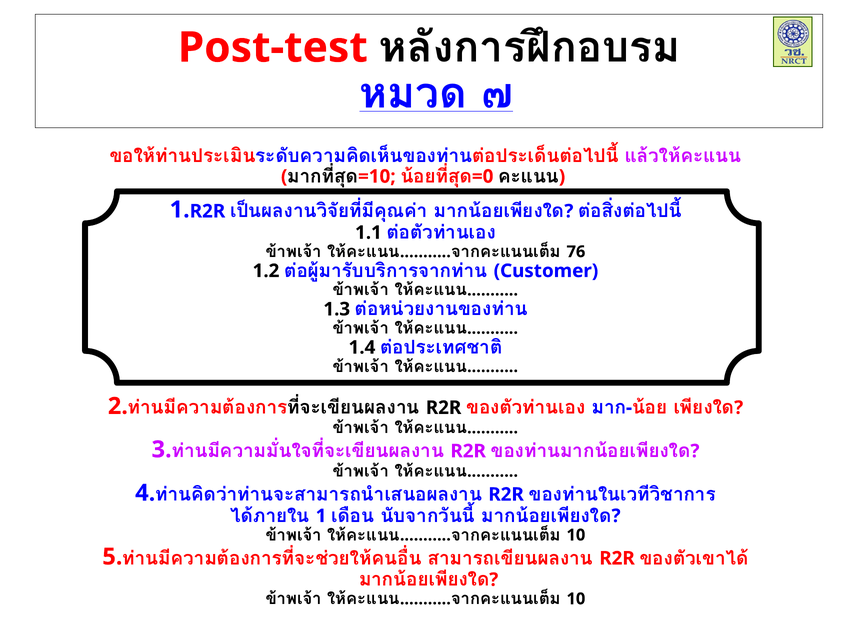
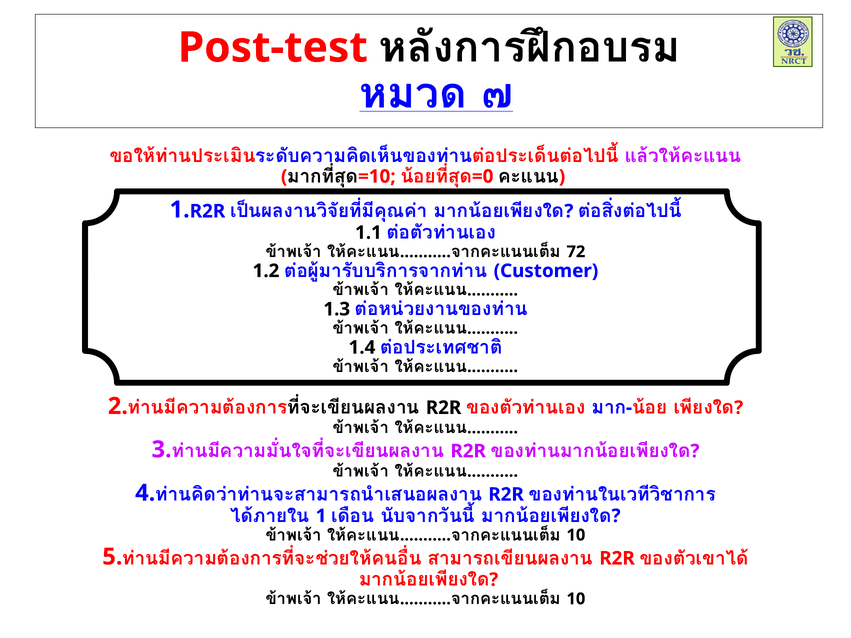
76: 76 -> 72 (576, 252)
